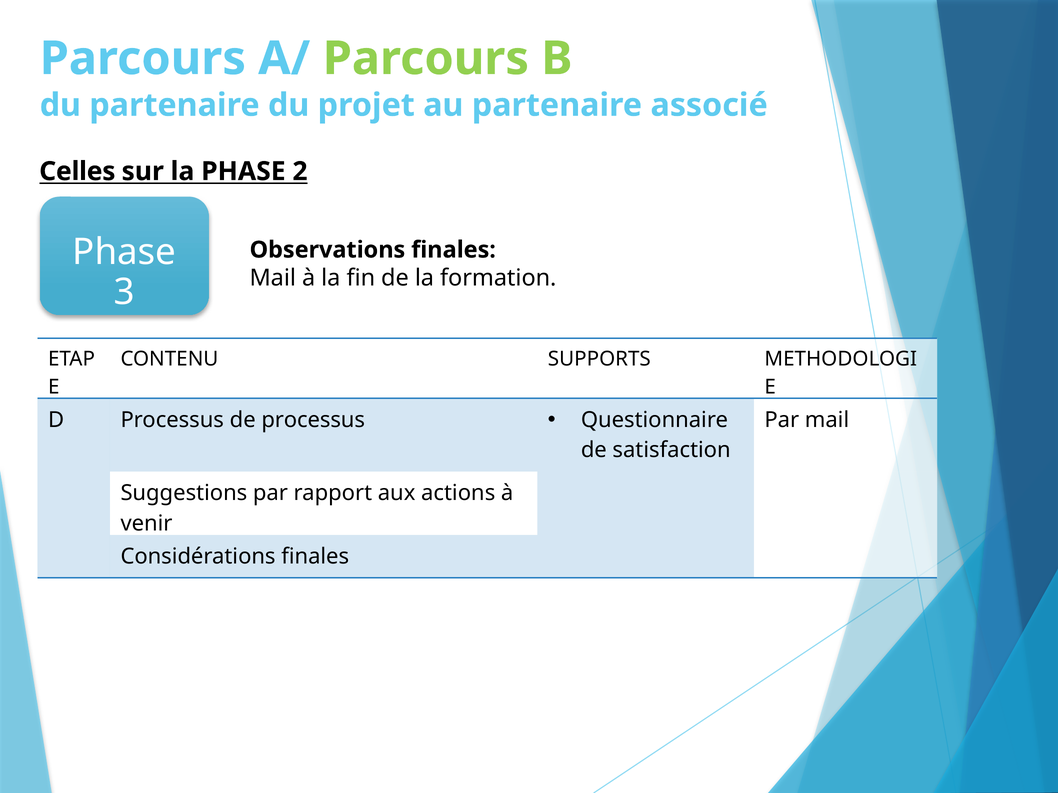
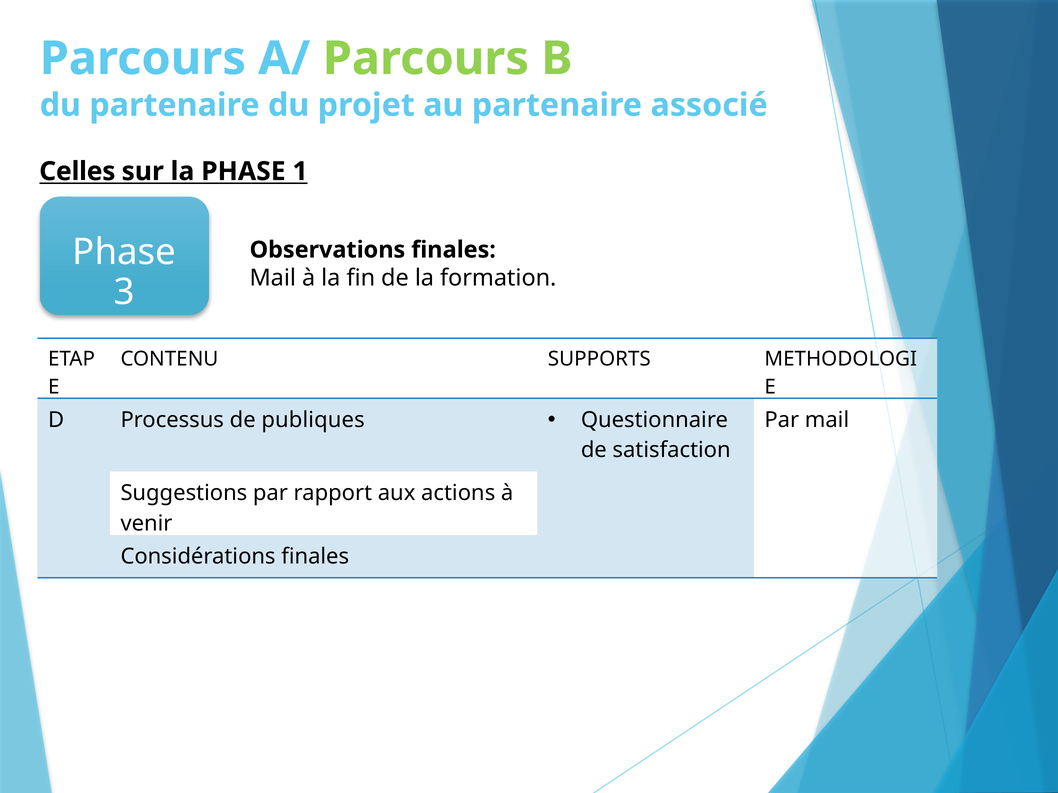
2: 2 -> 1 (300, 172)
de processus: processus -> publiques (313, 420)
